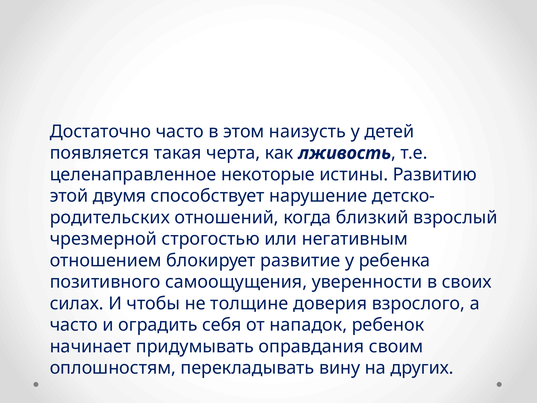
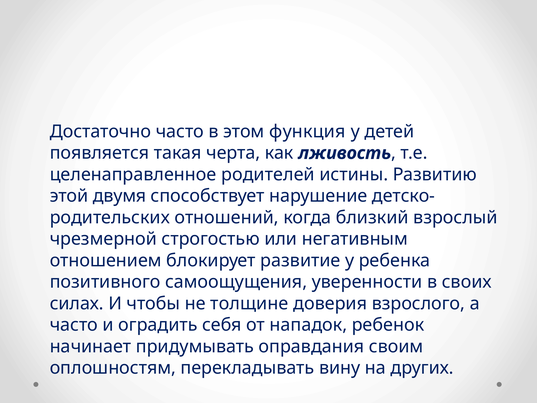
наизусть: наизусть -> функция (307, 131)
некоторые: некоторые -> родителей (268, 174)
